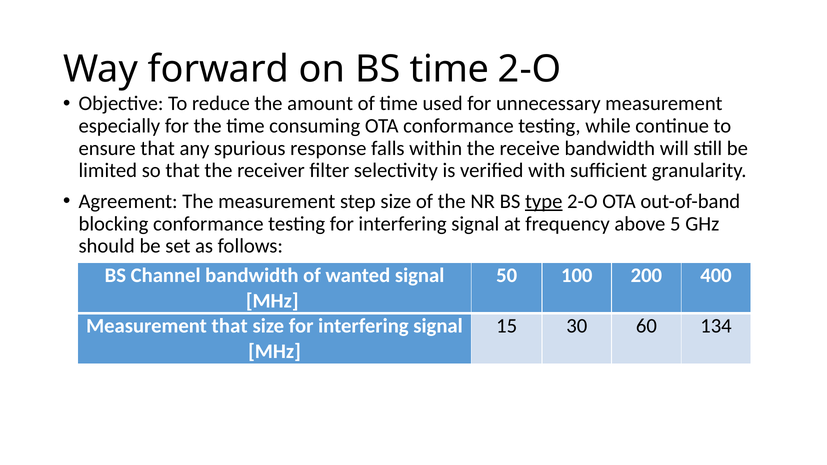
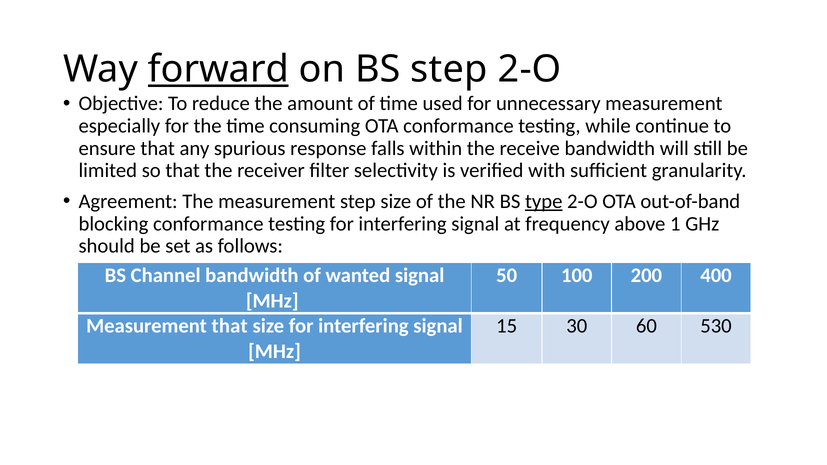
forward underline: none -> present (218, 69)
BS time: time -> step (449, 69)
5: 5 -> 1 (675, 224)
134: 134 -> 530 (716, 326)
